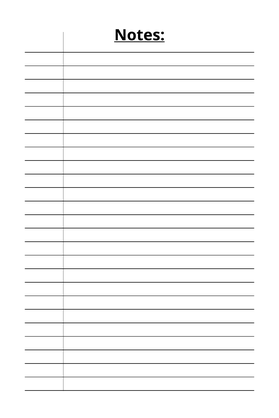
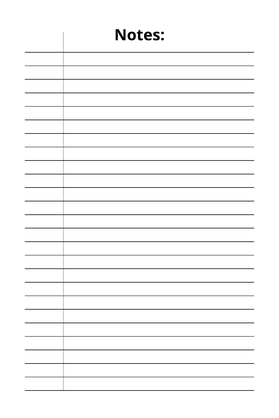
Notes underline: present -> none (139, 35)
